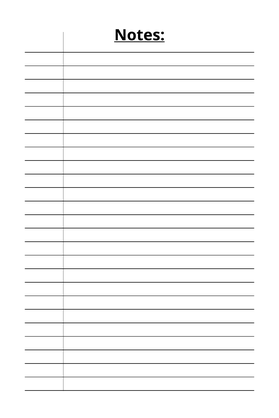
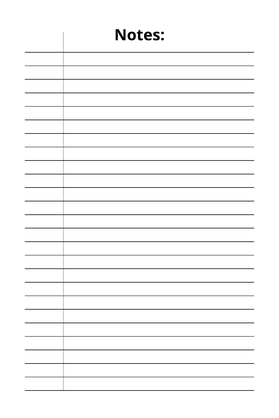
Notes underline: present -> none (139, 35)
